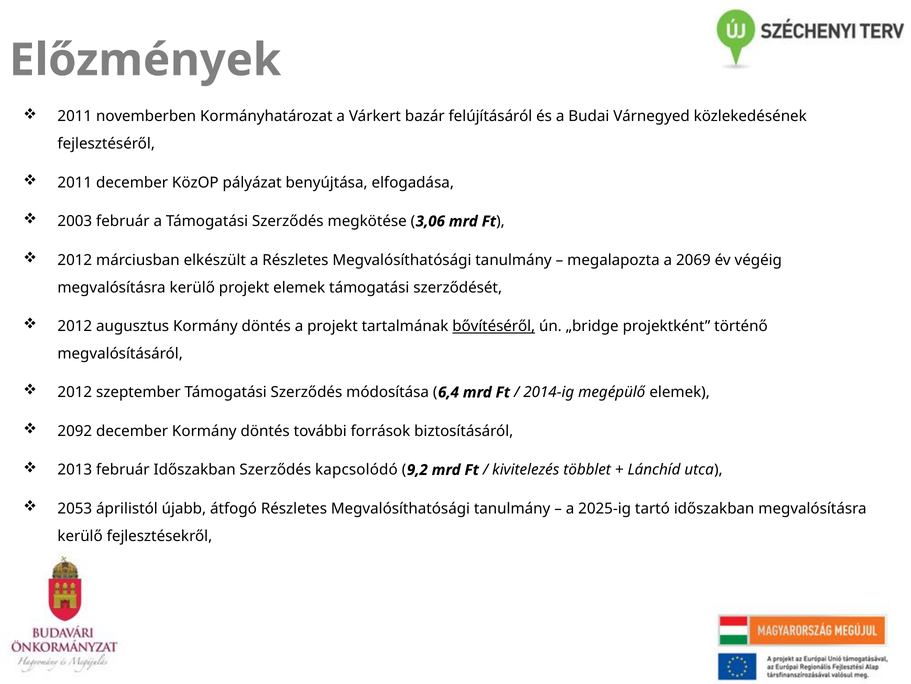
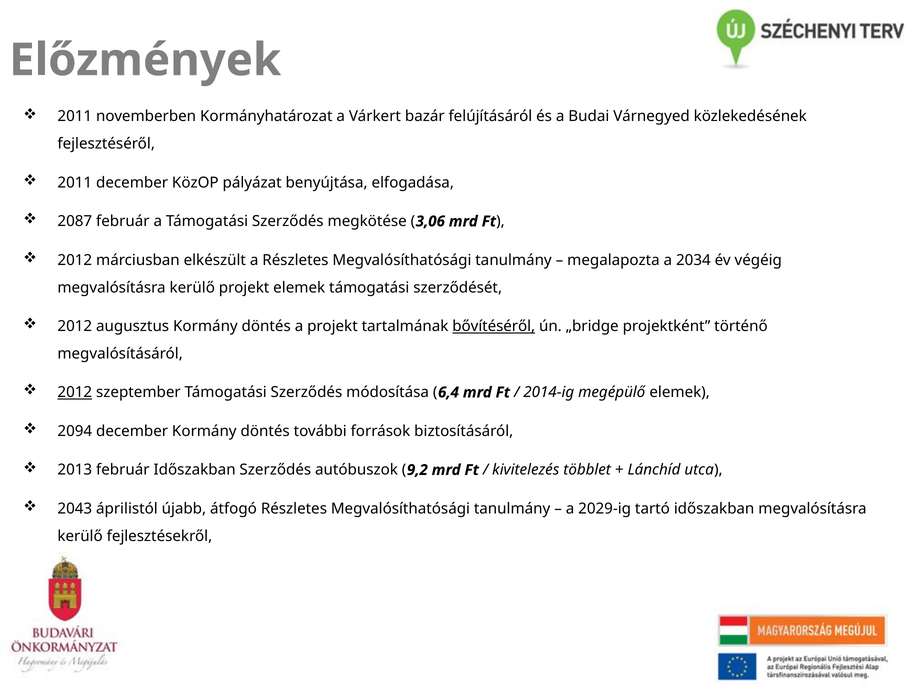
2003: 2003 -> 2087 (75, 221)
2069: 2069 -> 2034 (693, 260)
2012 underline: none -> present (75, 392)
2092: 2092 -> 2094 (75, 431)
kapcsolódó: kapcsolódó -> autóbuszok (357, 469)
2053: 2053 -> 2043 (75, 508)
2025-ig: 2025-ig -> 2029-ig (605, 508)
